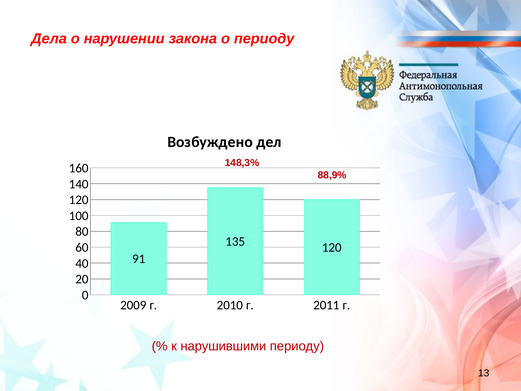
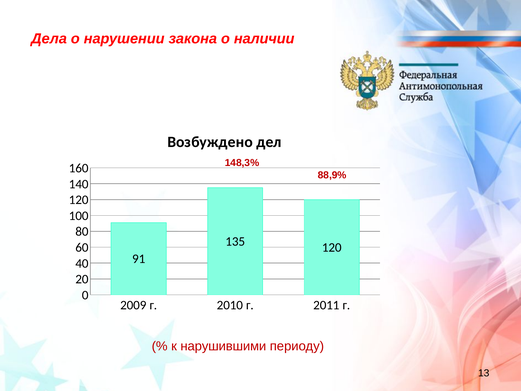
о периоду: периоду -> наличии (264, 39)
